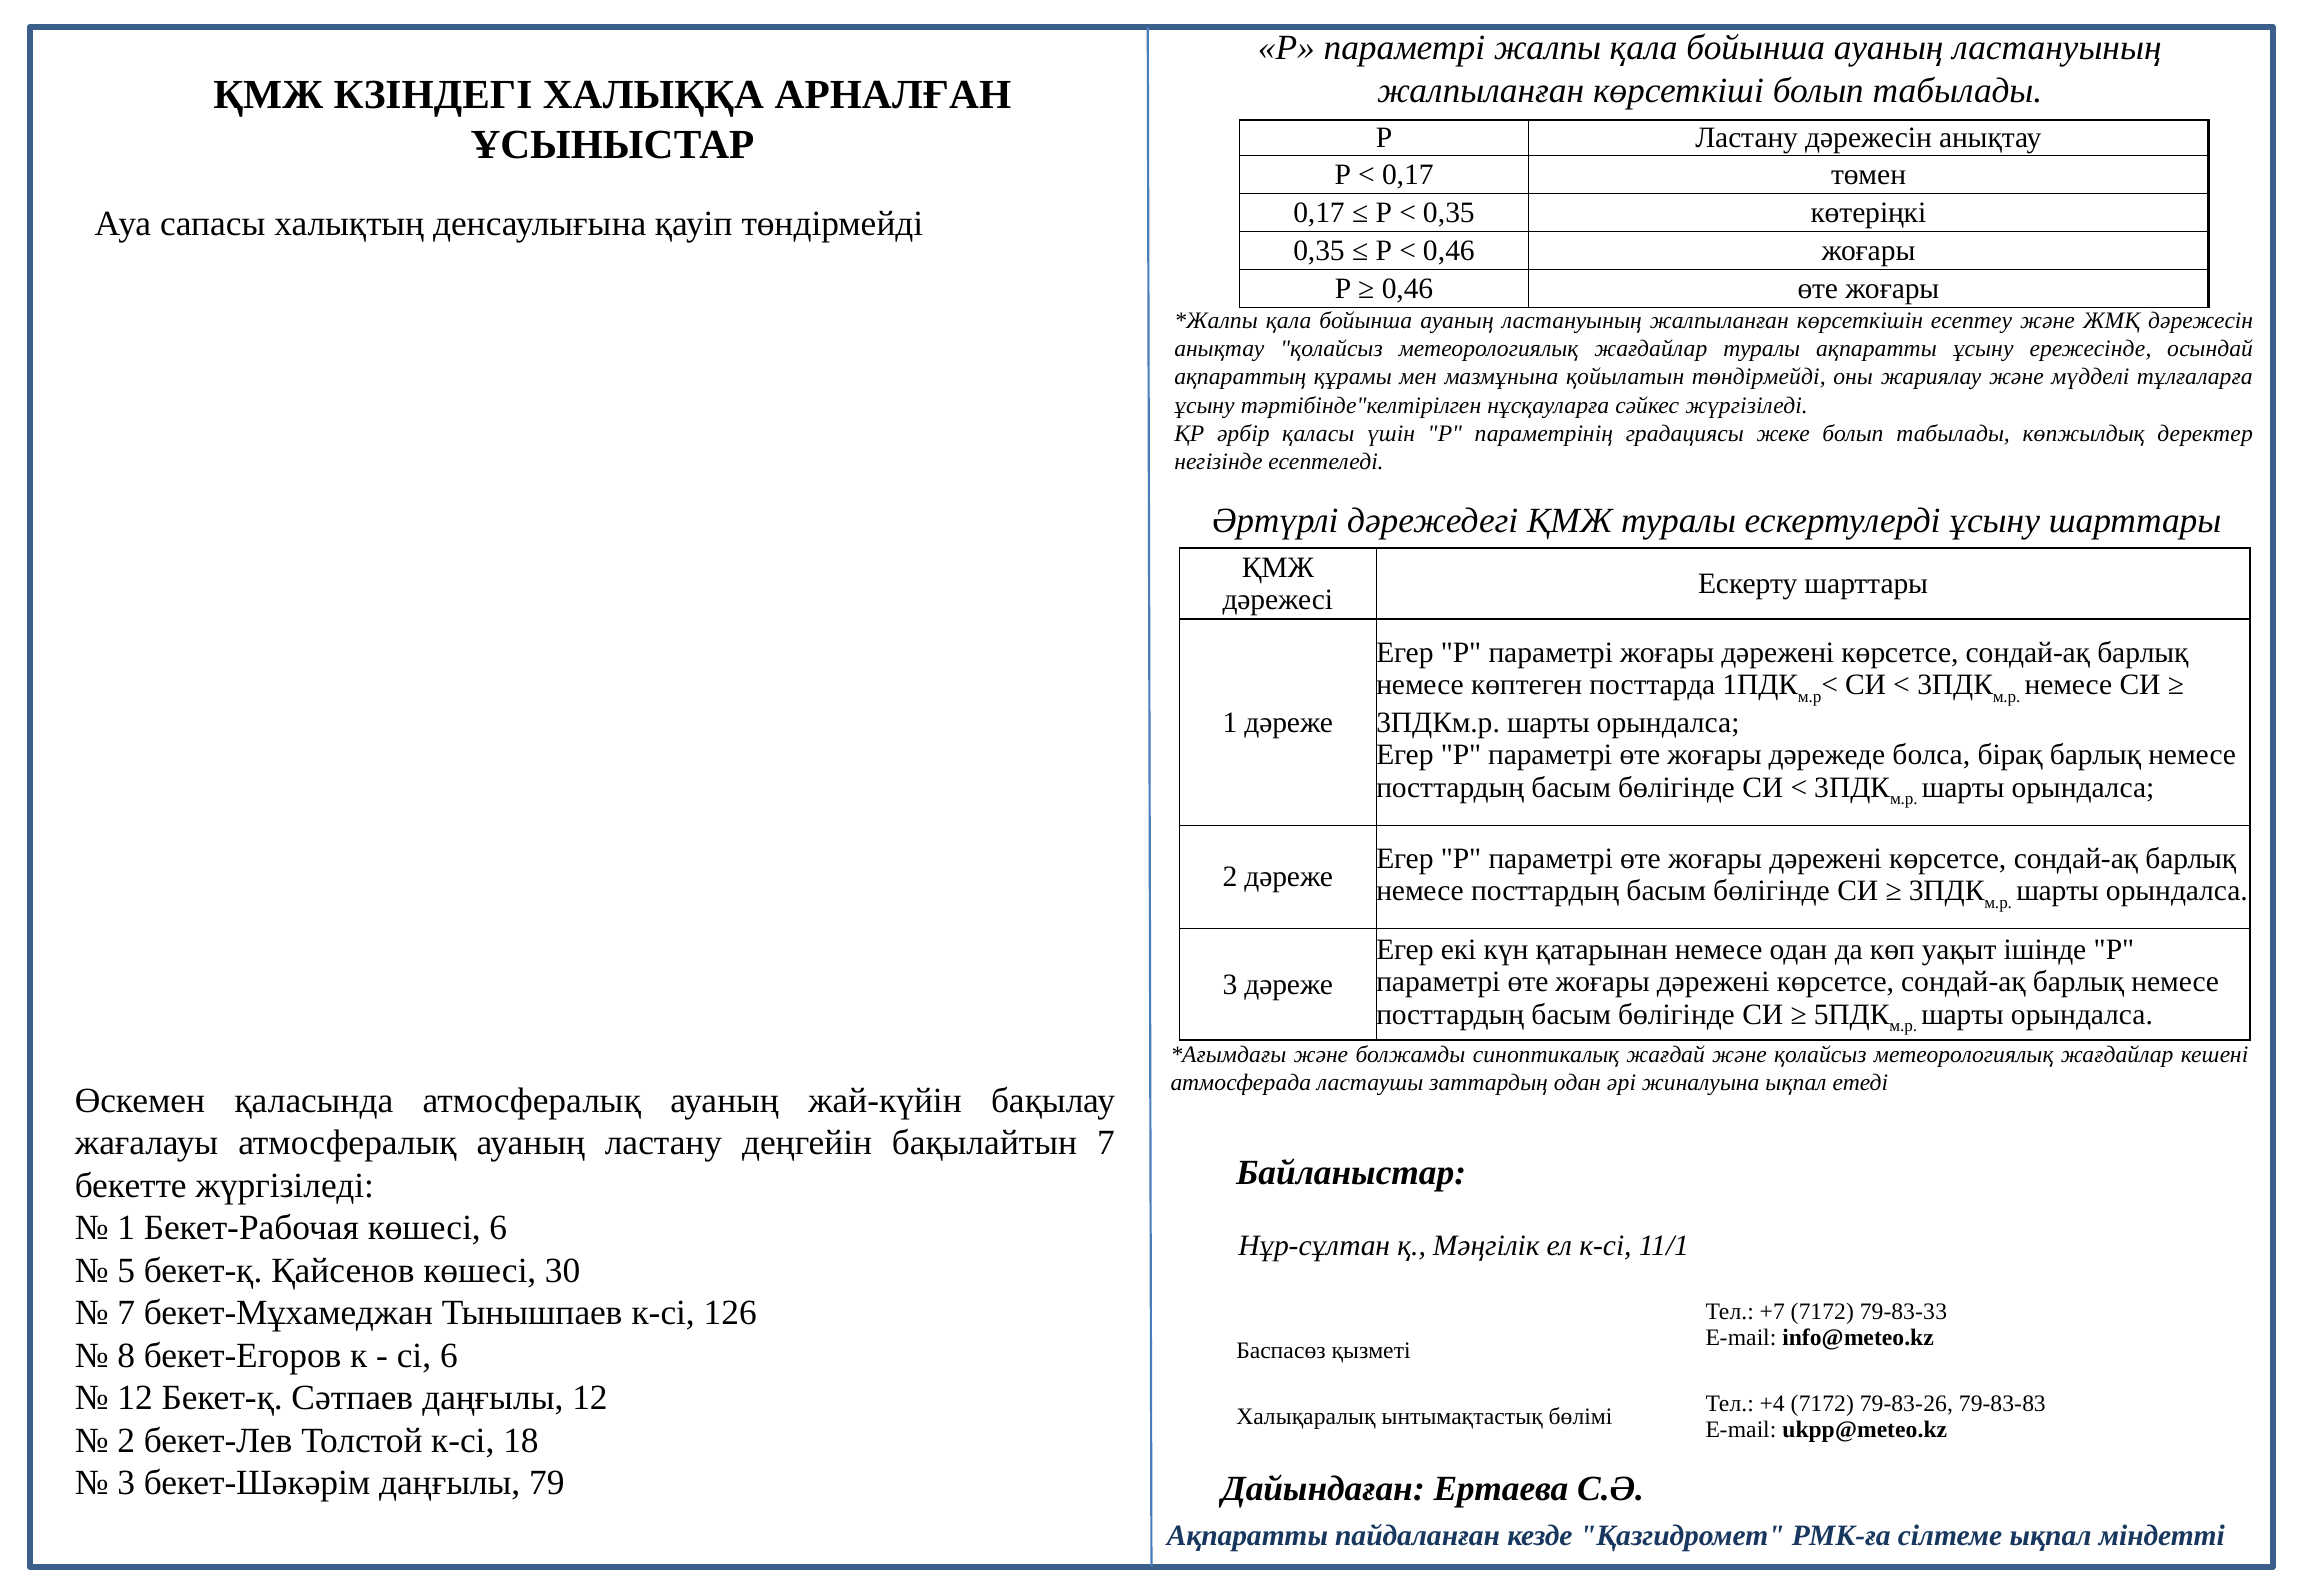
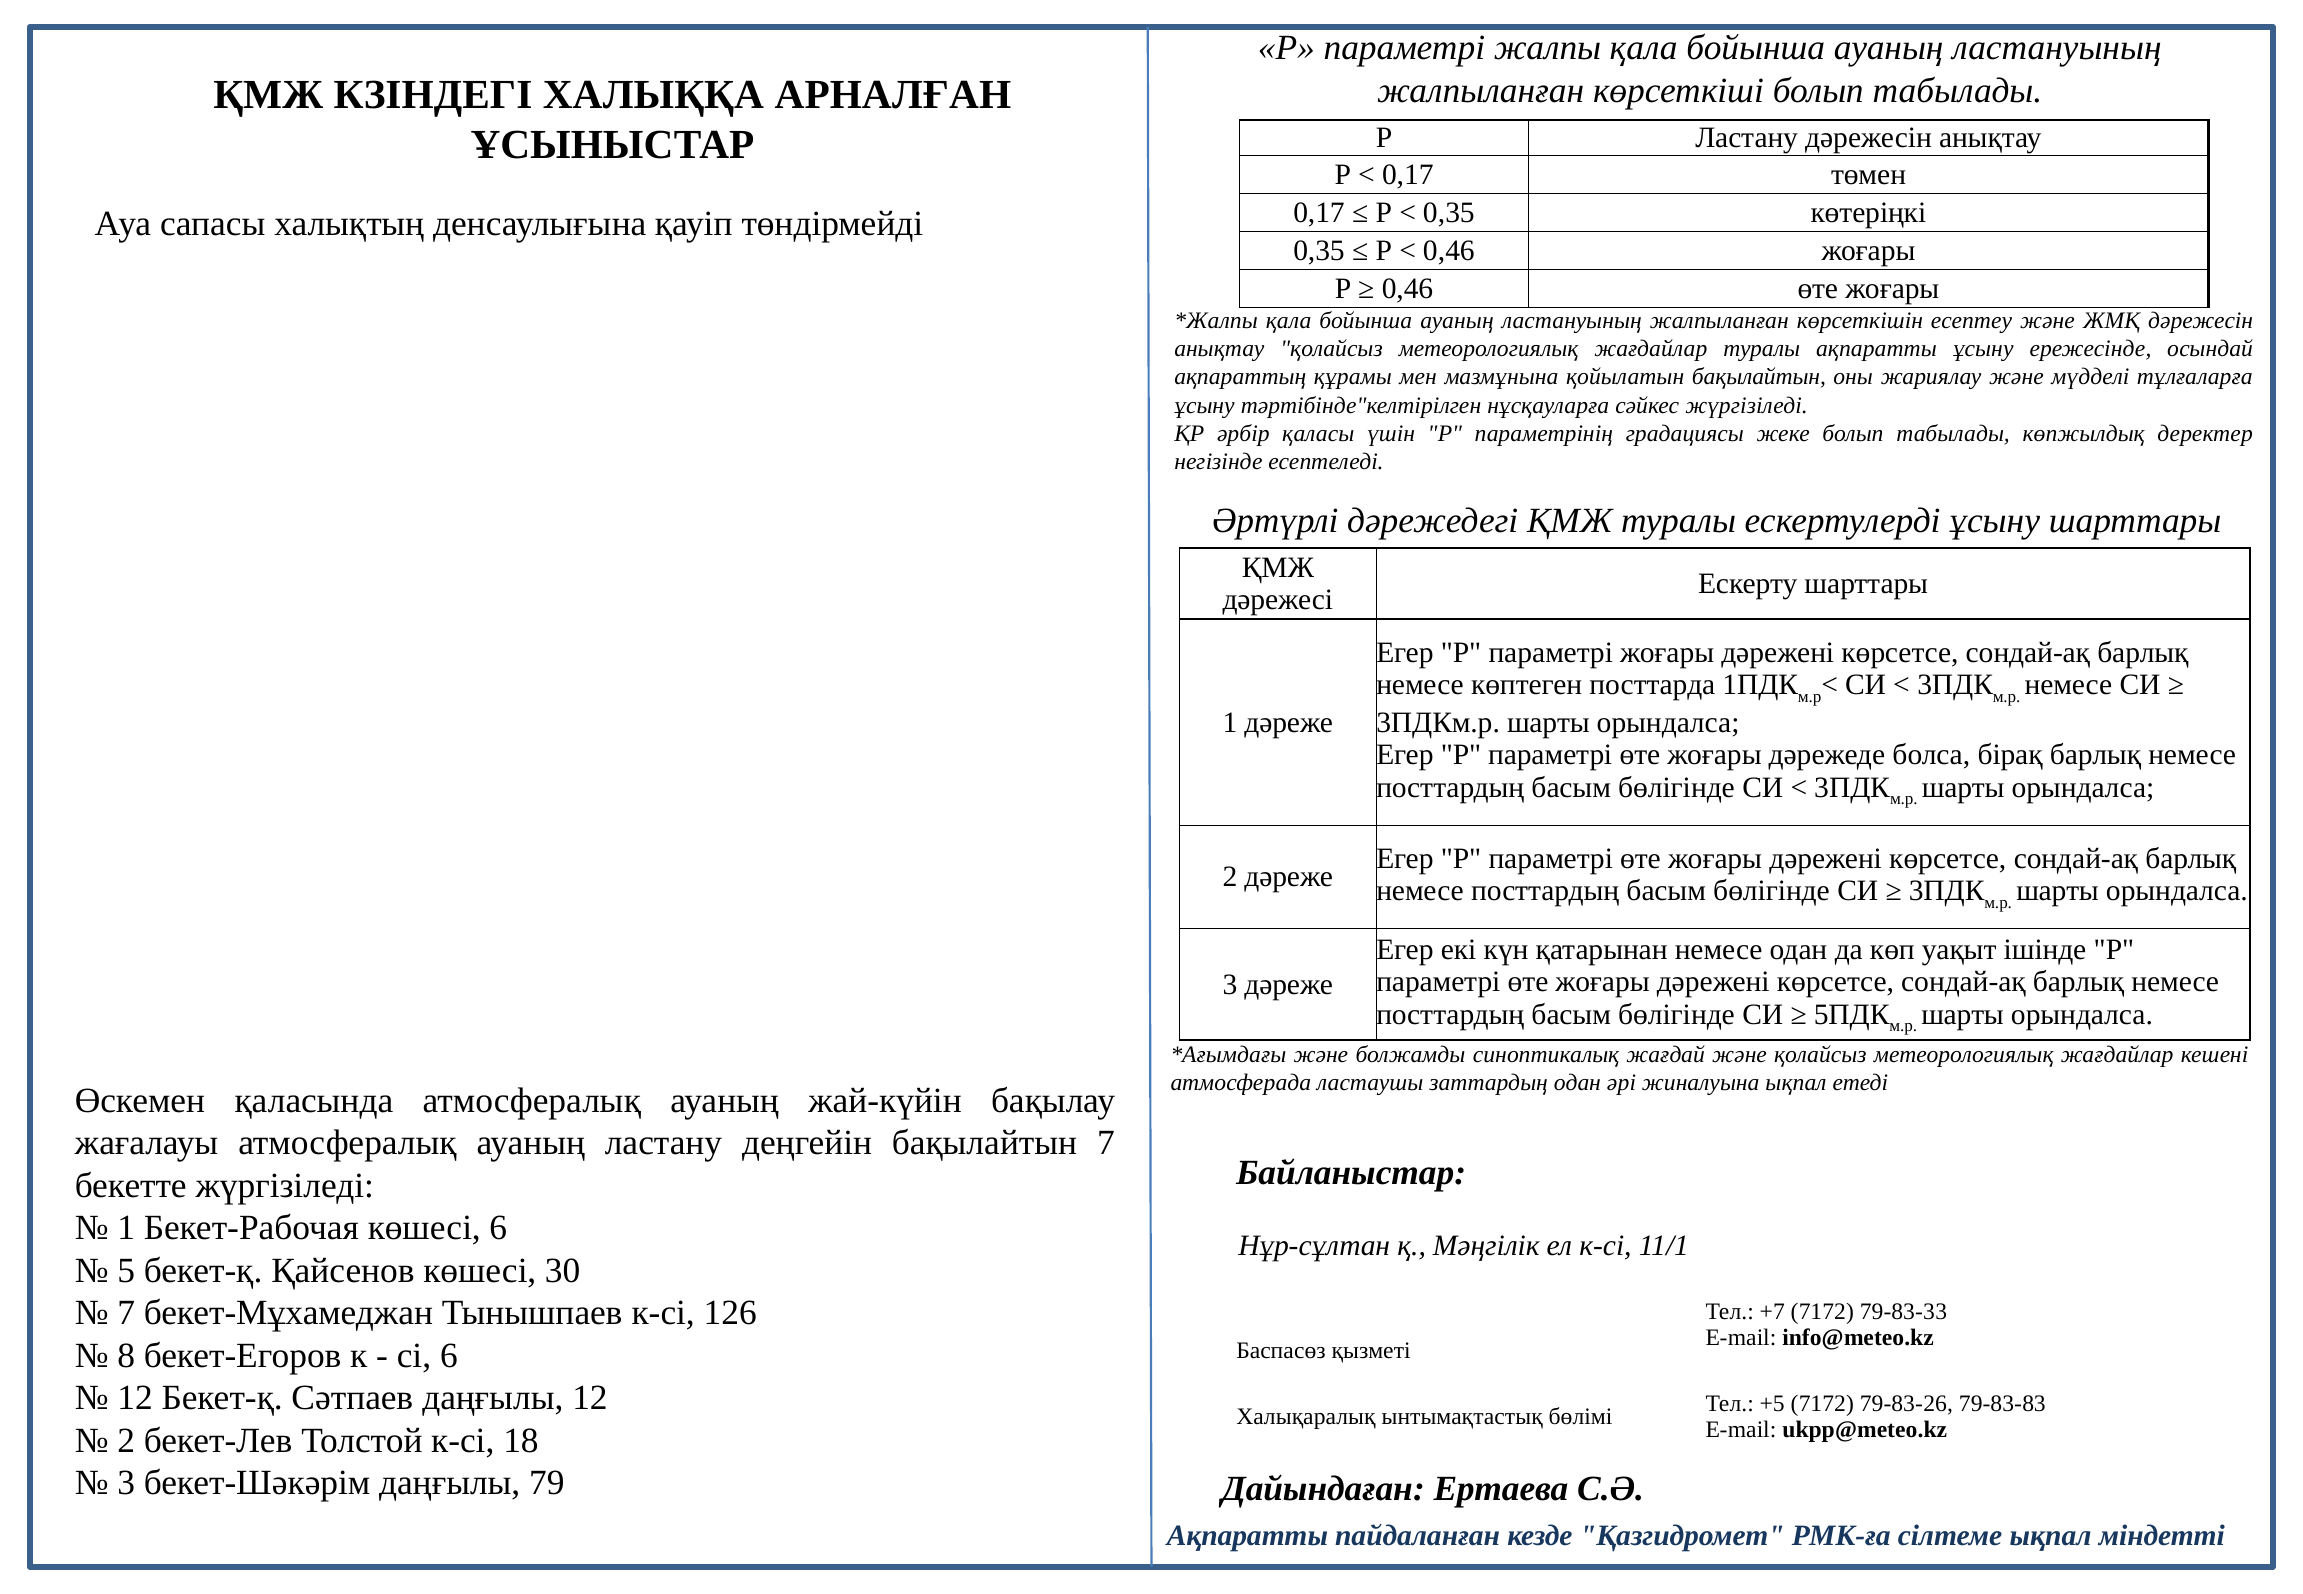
қойылатын төндірмейді: төндірмейді -> бақылайтын (1759, 377)
+4: +4 -> +5 (1772, 1404)
